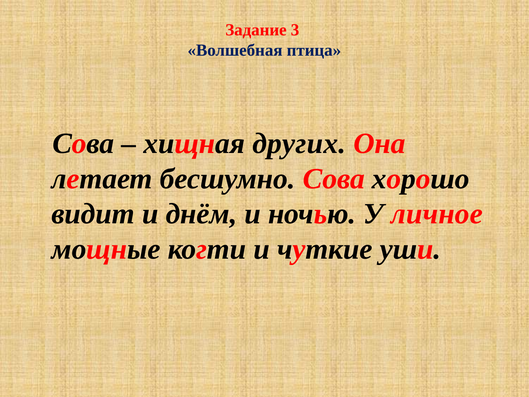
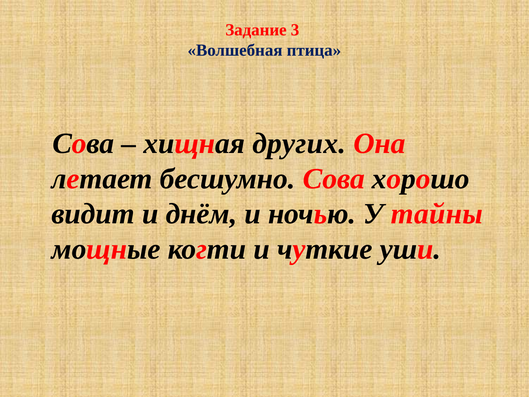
личное: личное -> тайны (437, 214)
